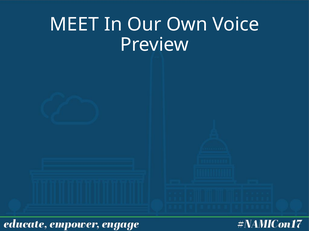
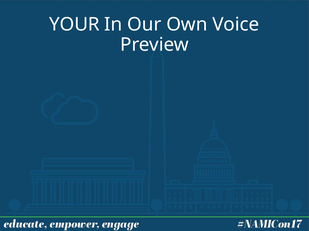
MEET: MEET -> YOUR (74, 24)
